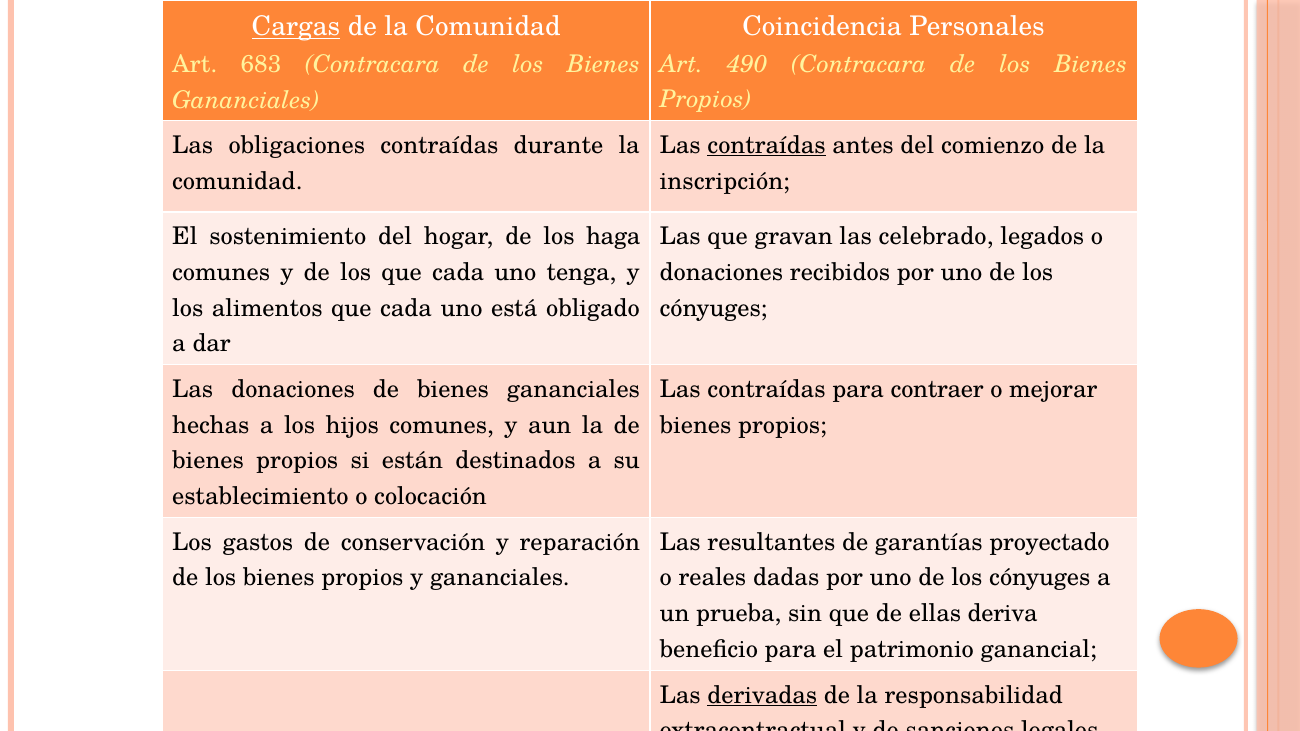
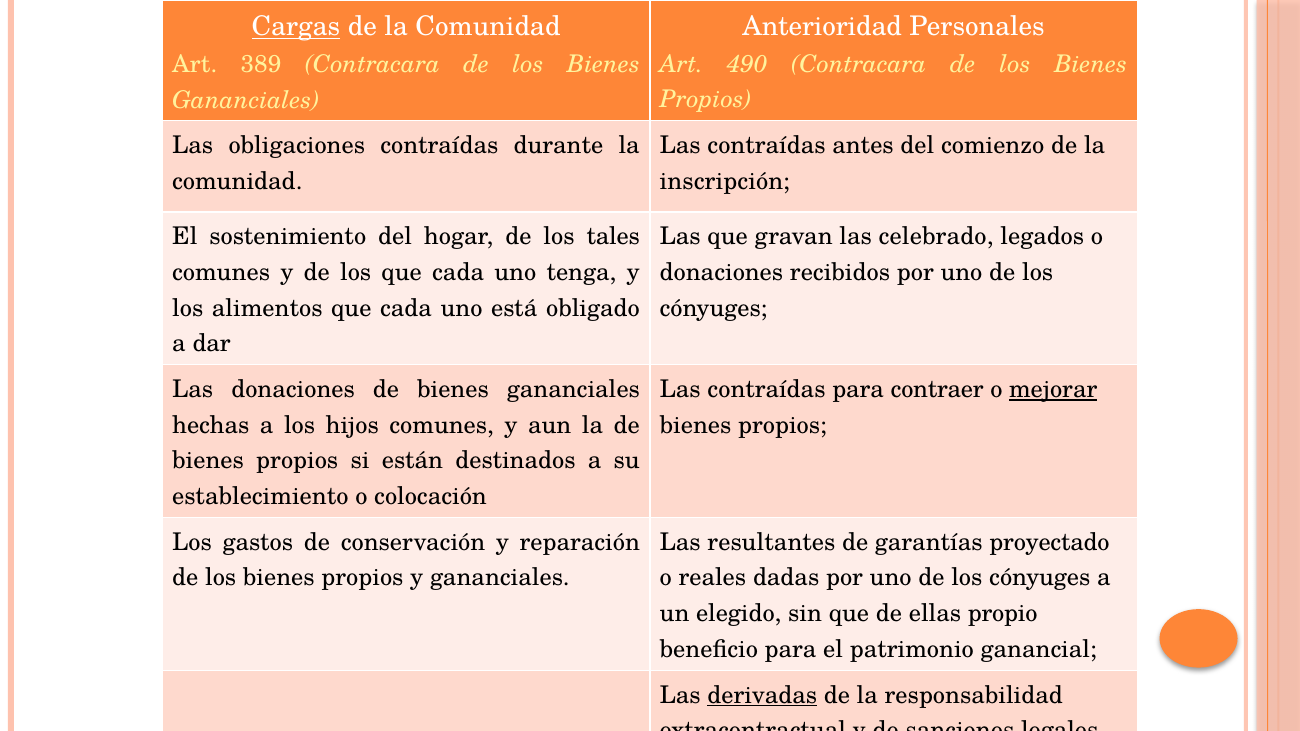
Coincidencia: Coincidencia -> Anterioridad (822, 27)
683: 683 -> 389 (261, 64)
contraídas underline: present -> none (767, 145)
haga: haga -> tales (613, 237)
mejorar underline: none -> present (1053, 389)
prueba: prueba -> elegido (739, 614)
deriva: deriva -> propio (1003, 614)
